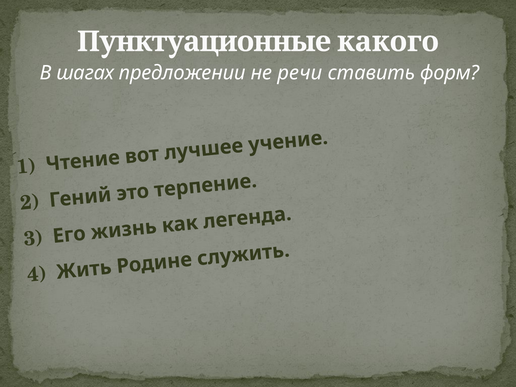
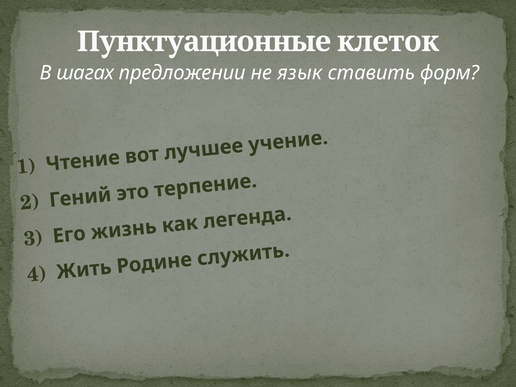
какого: какого -> клеток (388, 42)
речи: речи -> язык (300, 73)
